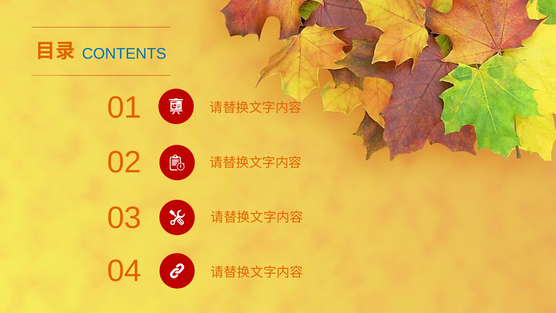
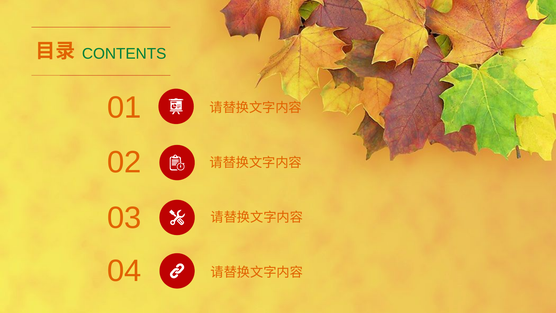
CONTENTS colour: blue -> green (124, 54)
